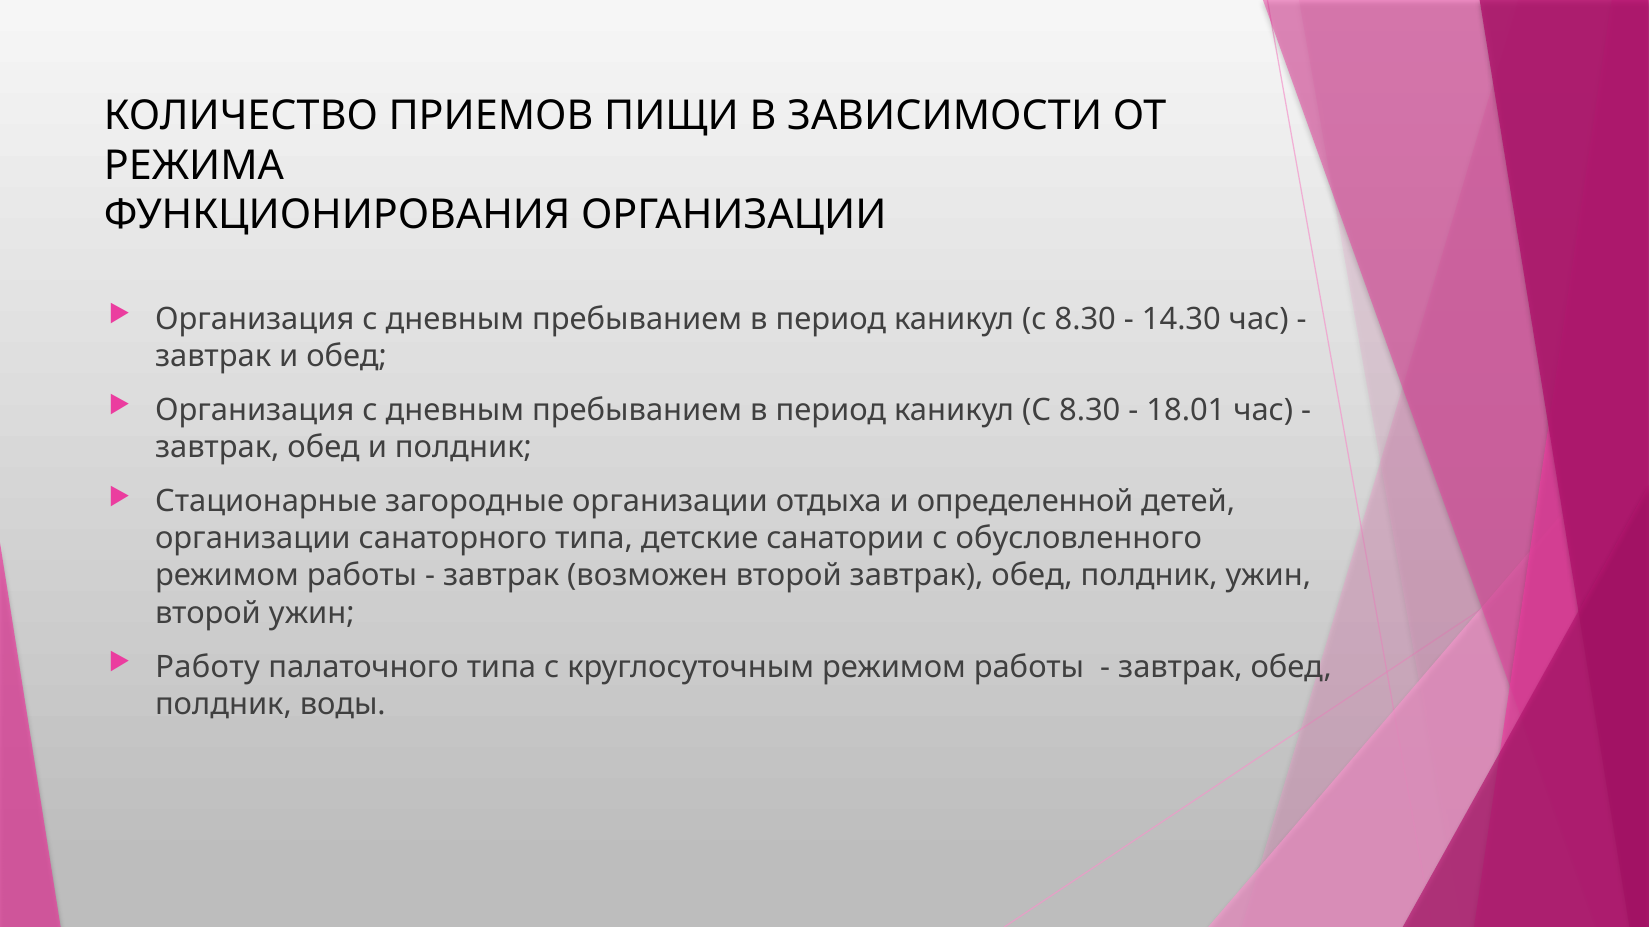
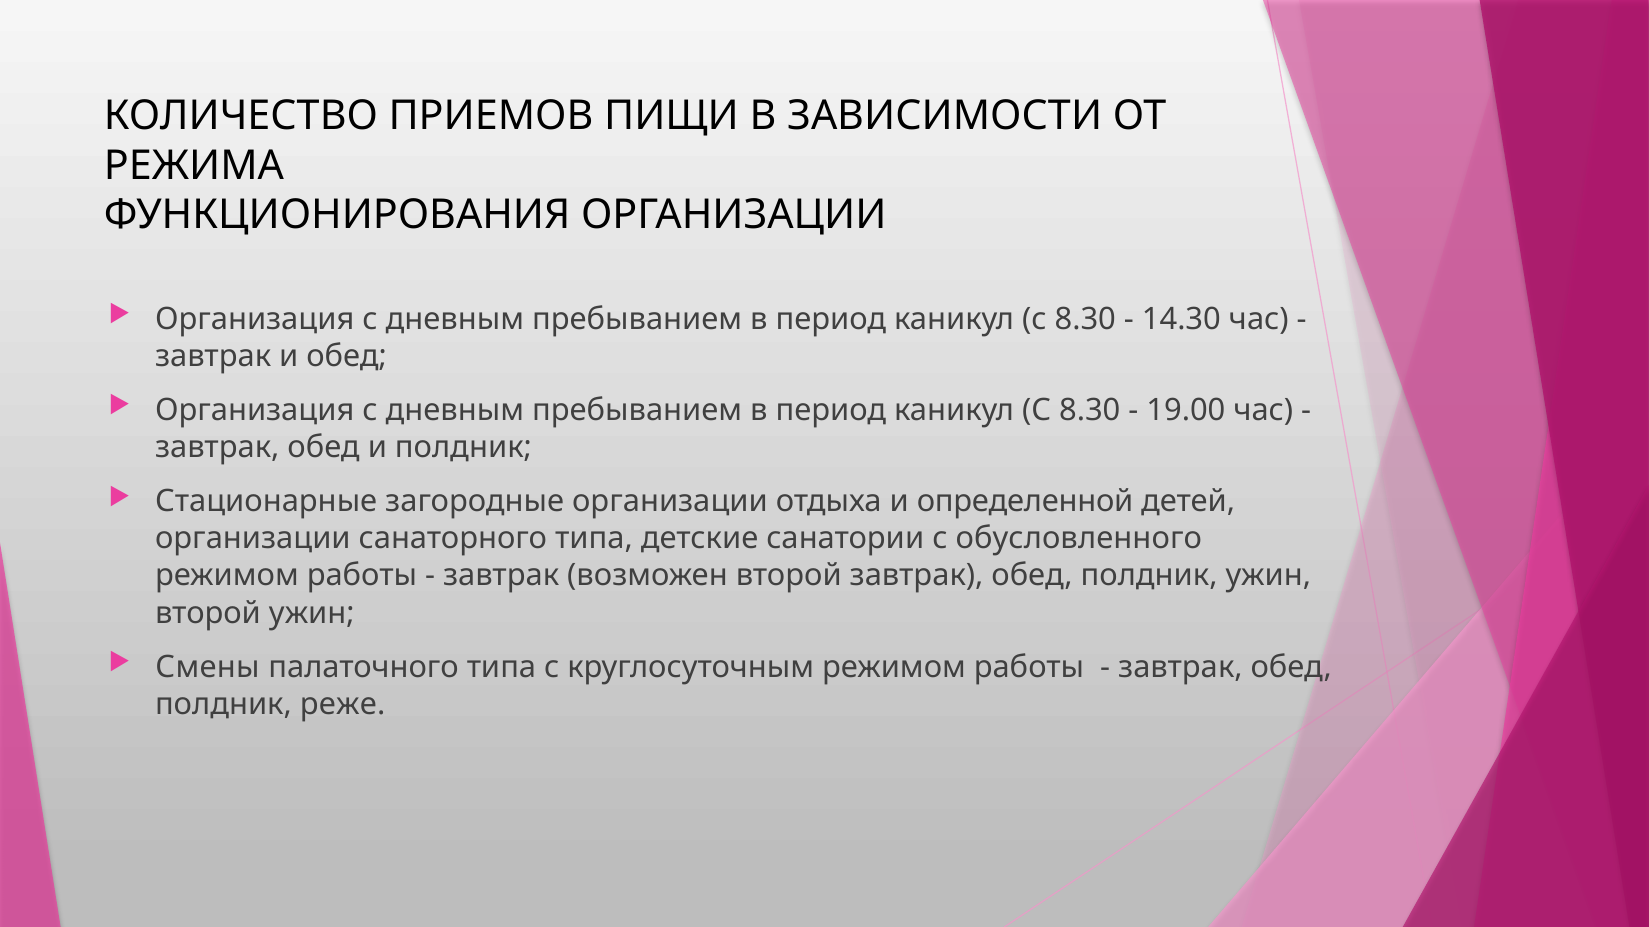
18.01: 18.01 -> 19.00 (1186, 411)
Работу: Работу -> Смены (208, 668)
воды: воды -> реже (343, 705)
